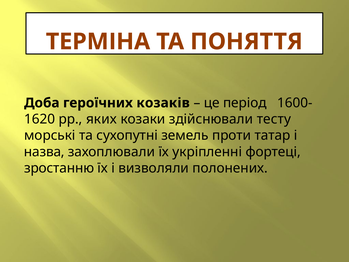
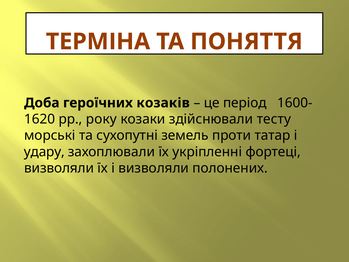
яких: яких -> року (101, 119)
назва: назва -> удару (44, 152)
зростанню: зростанню -> визволяли (59, 168)
